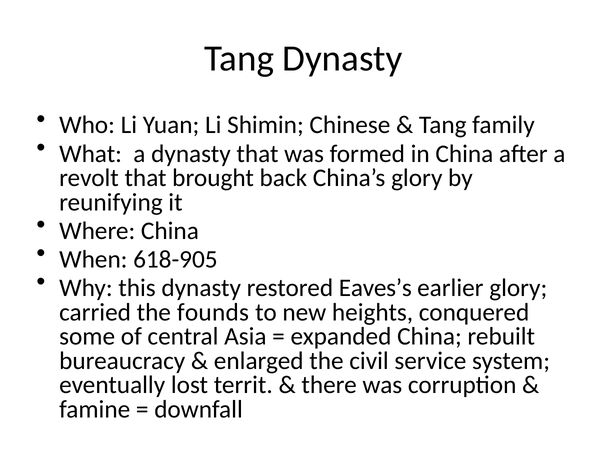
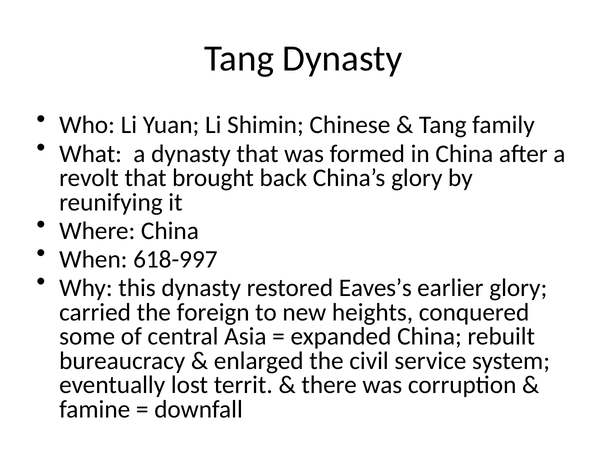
618-905: 618-905 -> 618-997 (175, 260)
founds: founds -> foreign (213, 312)
